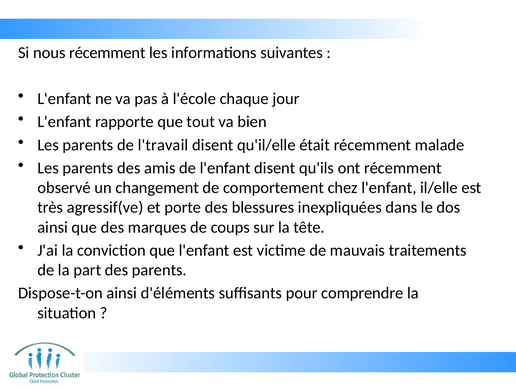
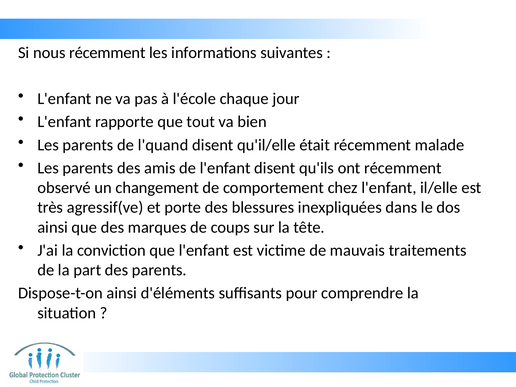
l'travail: l'travail -> l'quand (163, 145)
